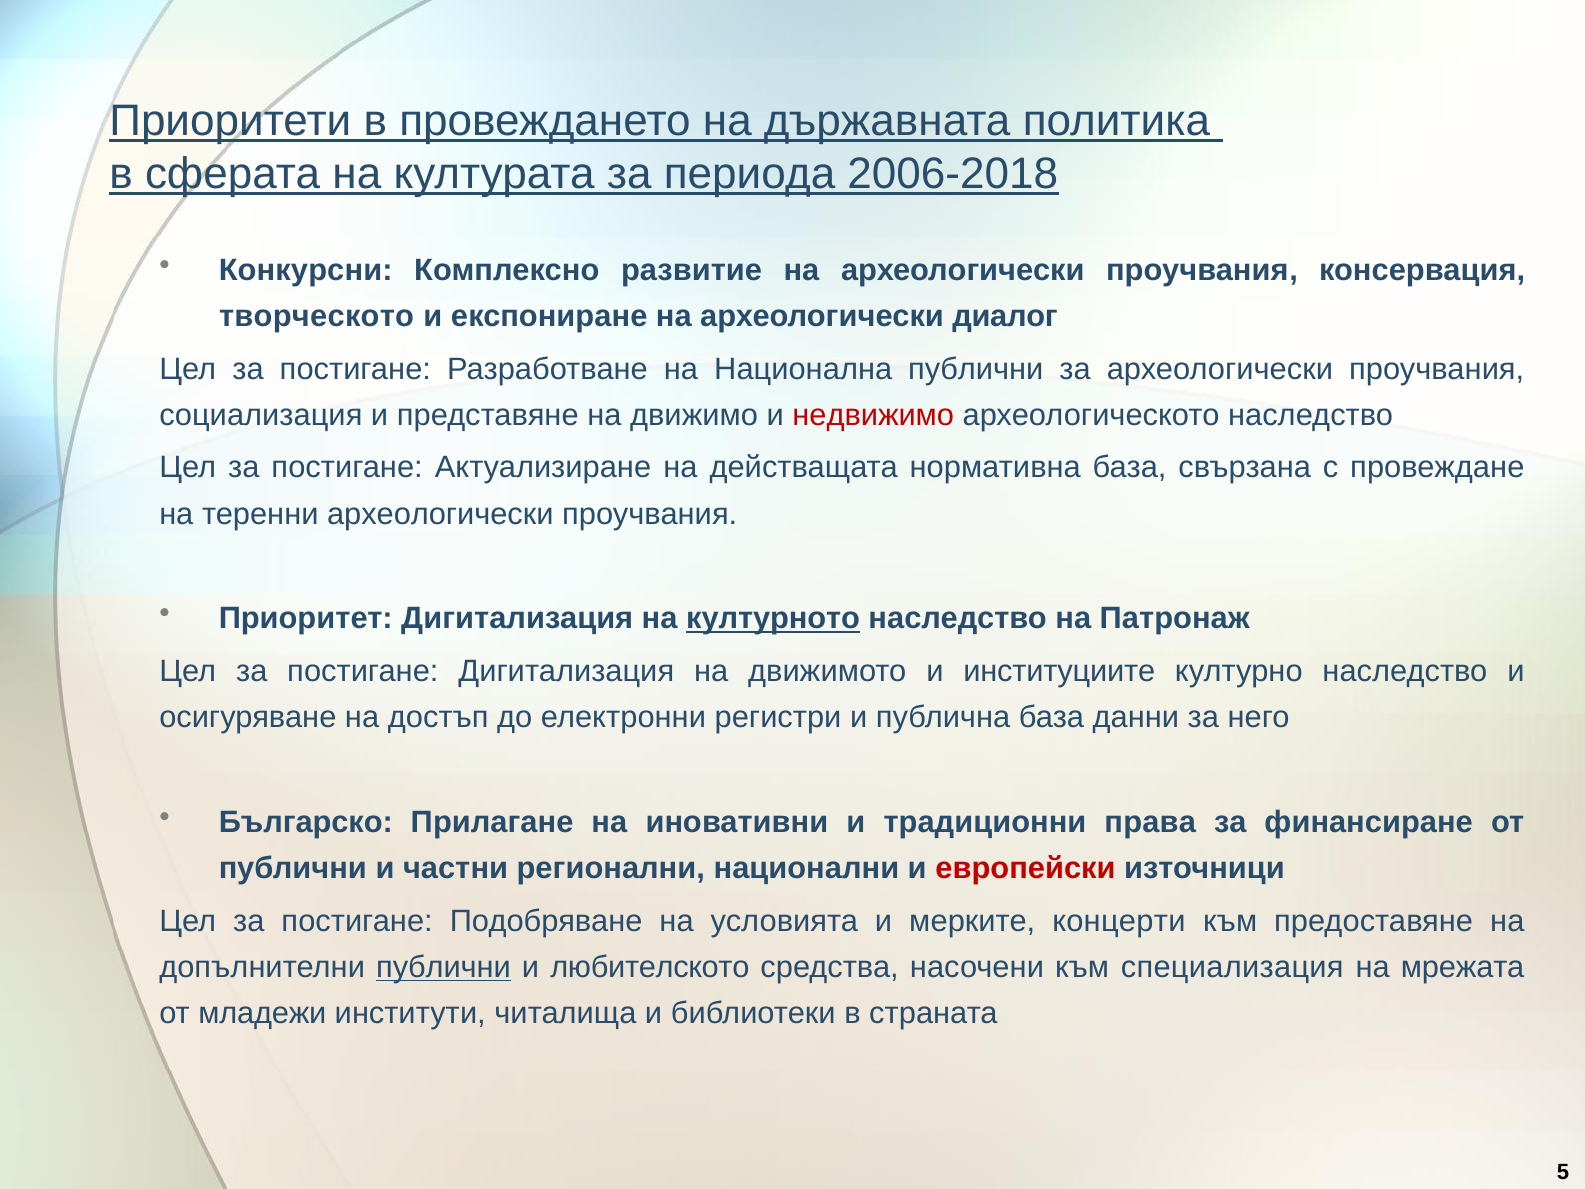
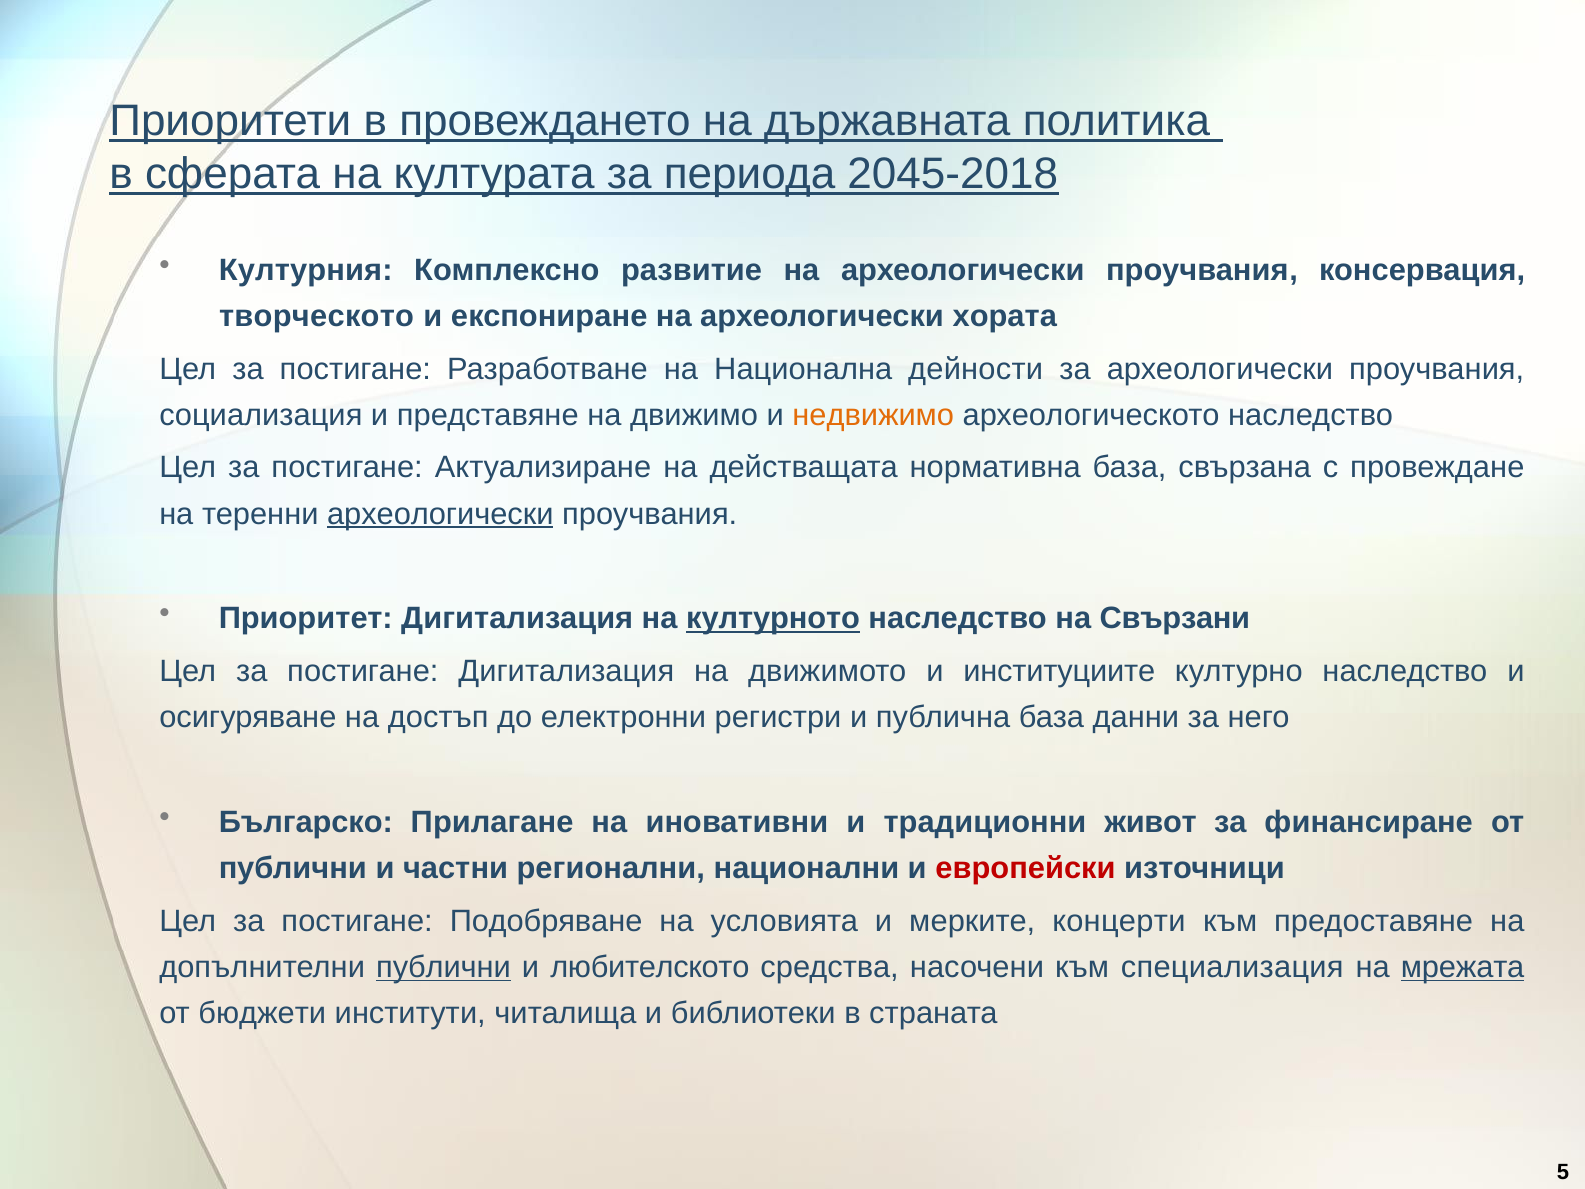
2006-2018: 2006-2018 -> 2045-2018 (953, 174)
Конкурсни: Конкурсни -> Културния (306, 270)
диалог: диалог -> хората (1005, 316)
Национална публични: публични -> дейности (976, 369)
недвижимо colour: red -> orange (873, 415)
археологически underline: none -> present (440, 514)
Патронаж: Патронаж -> Свързани (1175, 619)
права: права -> живот (1151, 822)
мрежата underline: none -> present (1463, 967)
младежи: младежи -> бюджети (262, 1013)
